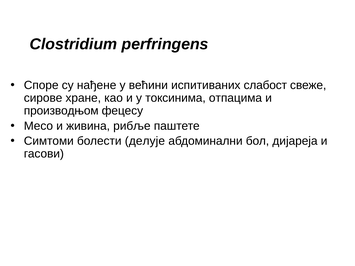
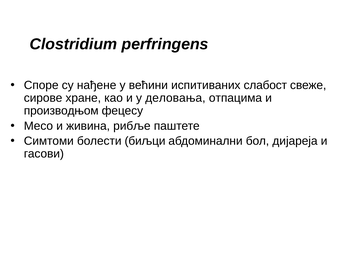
токсинима: токсинима -> деловања (175, 98)
делује: делује -> биљци (145, 141)
